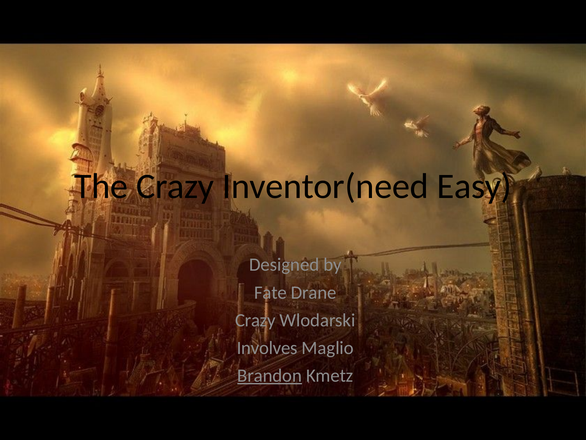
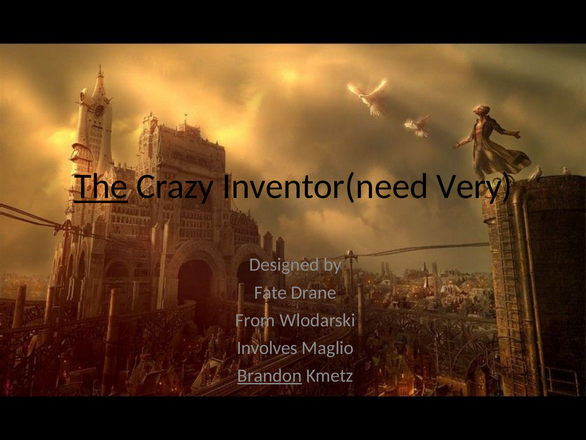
The underline: none -> present (101, 186)
Easy: Easy -> Very (474, 186)
Crazy: Crazy -> From (255, 320)
